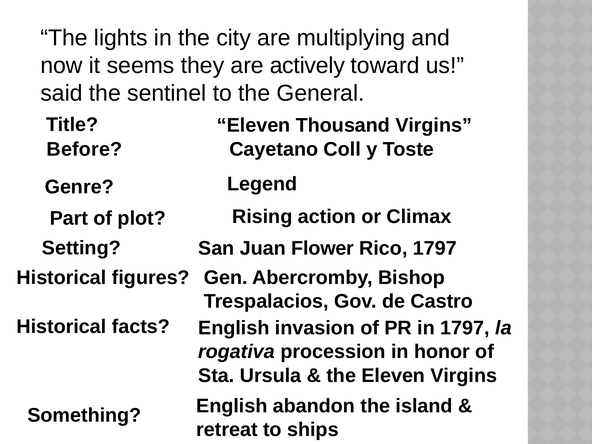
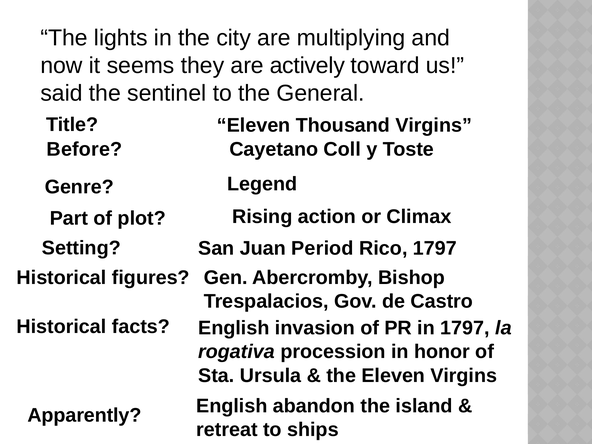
Flower: Flower -> Period (322, 248)
Something: Something -> Apparently (84, 415)
